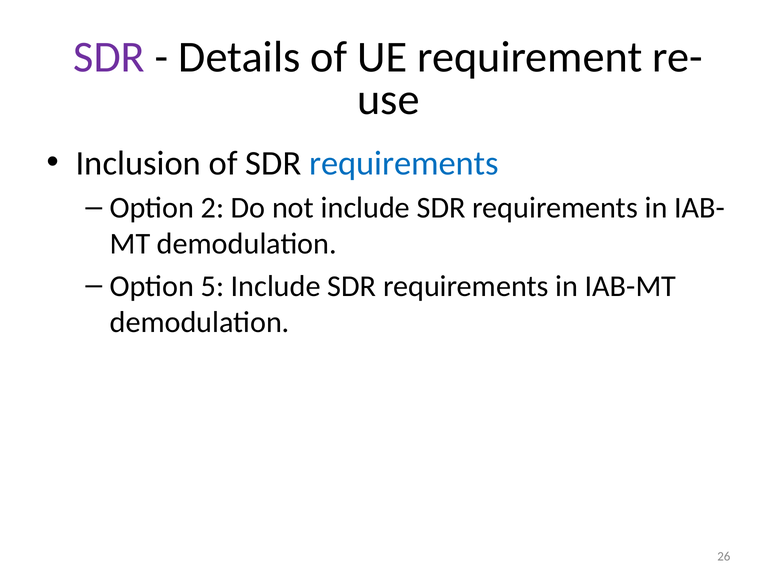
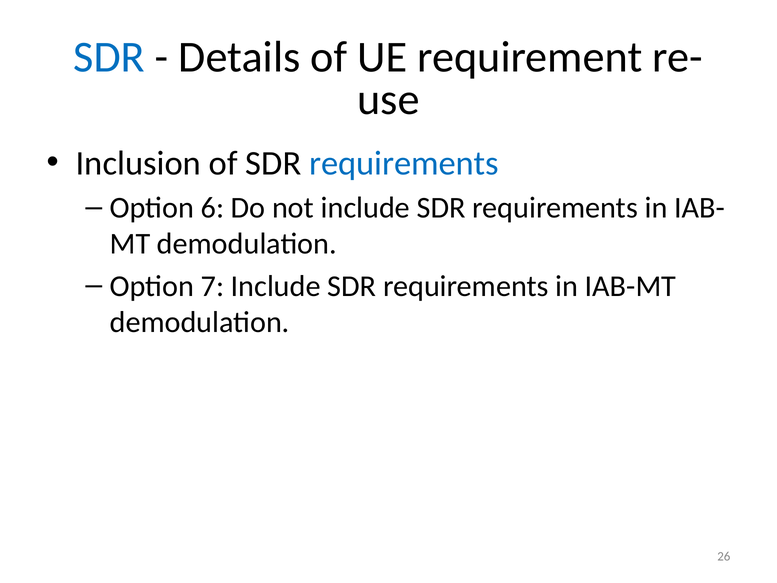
SDR colour: purple -> blue (109, 57)
2: 2 -> 6 (212, 208)
5: 5 -> 7 (212, 286)
